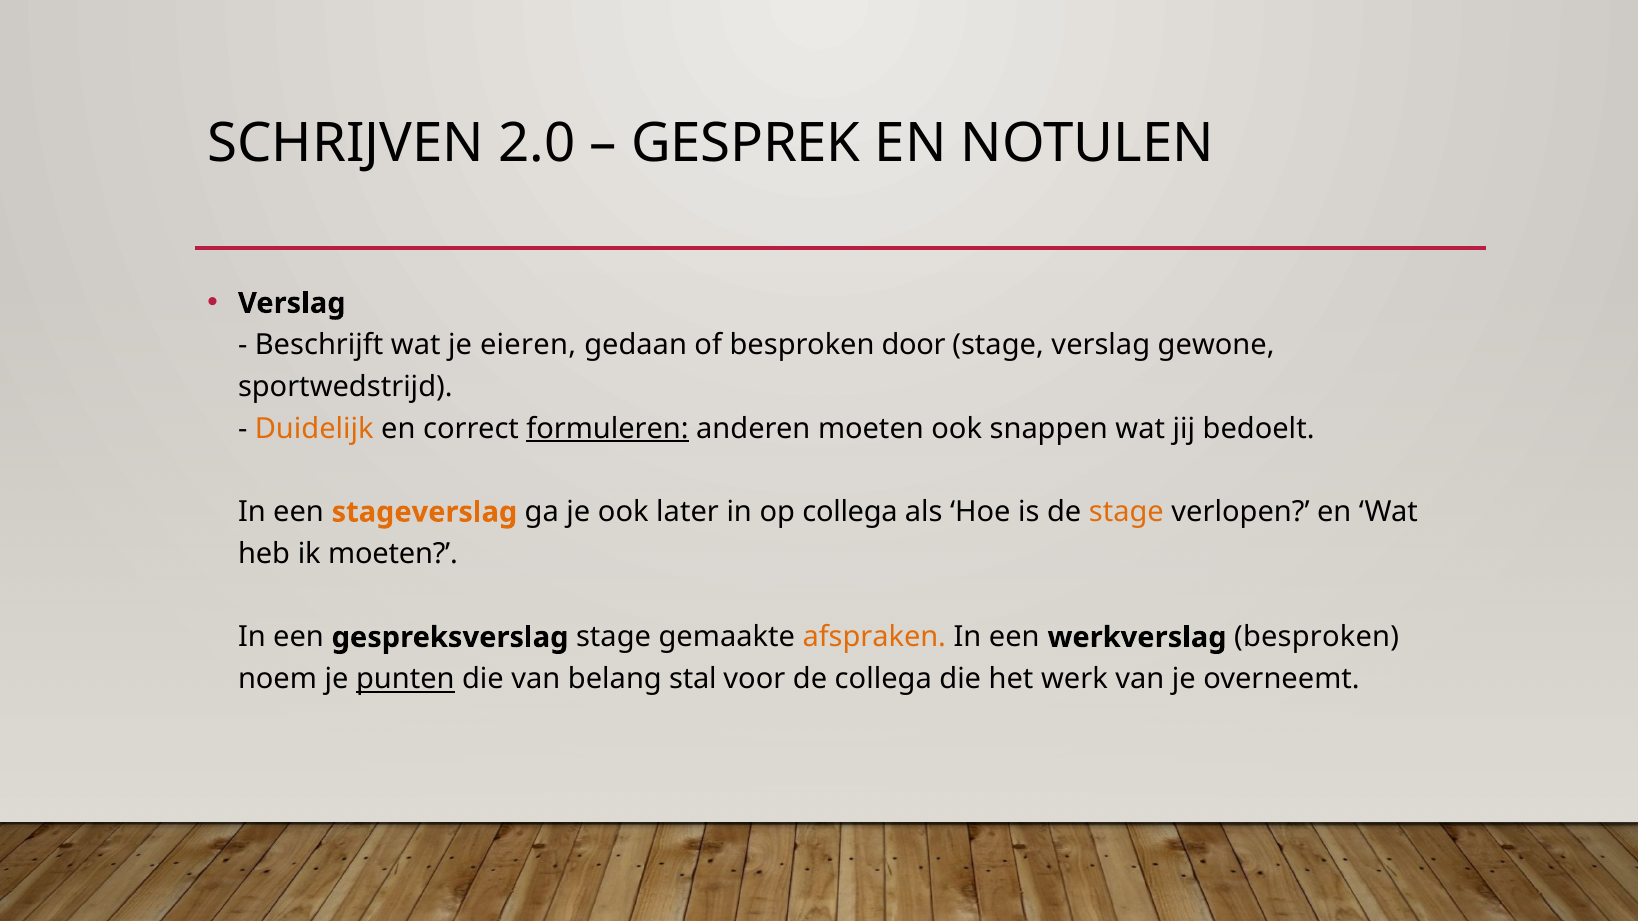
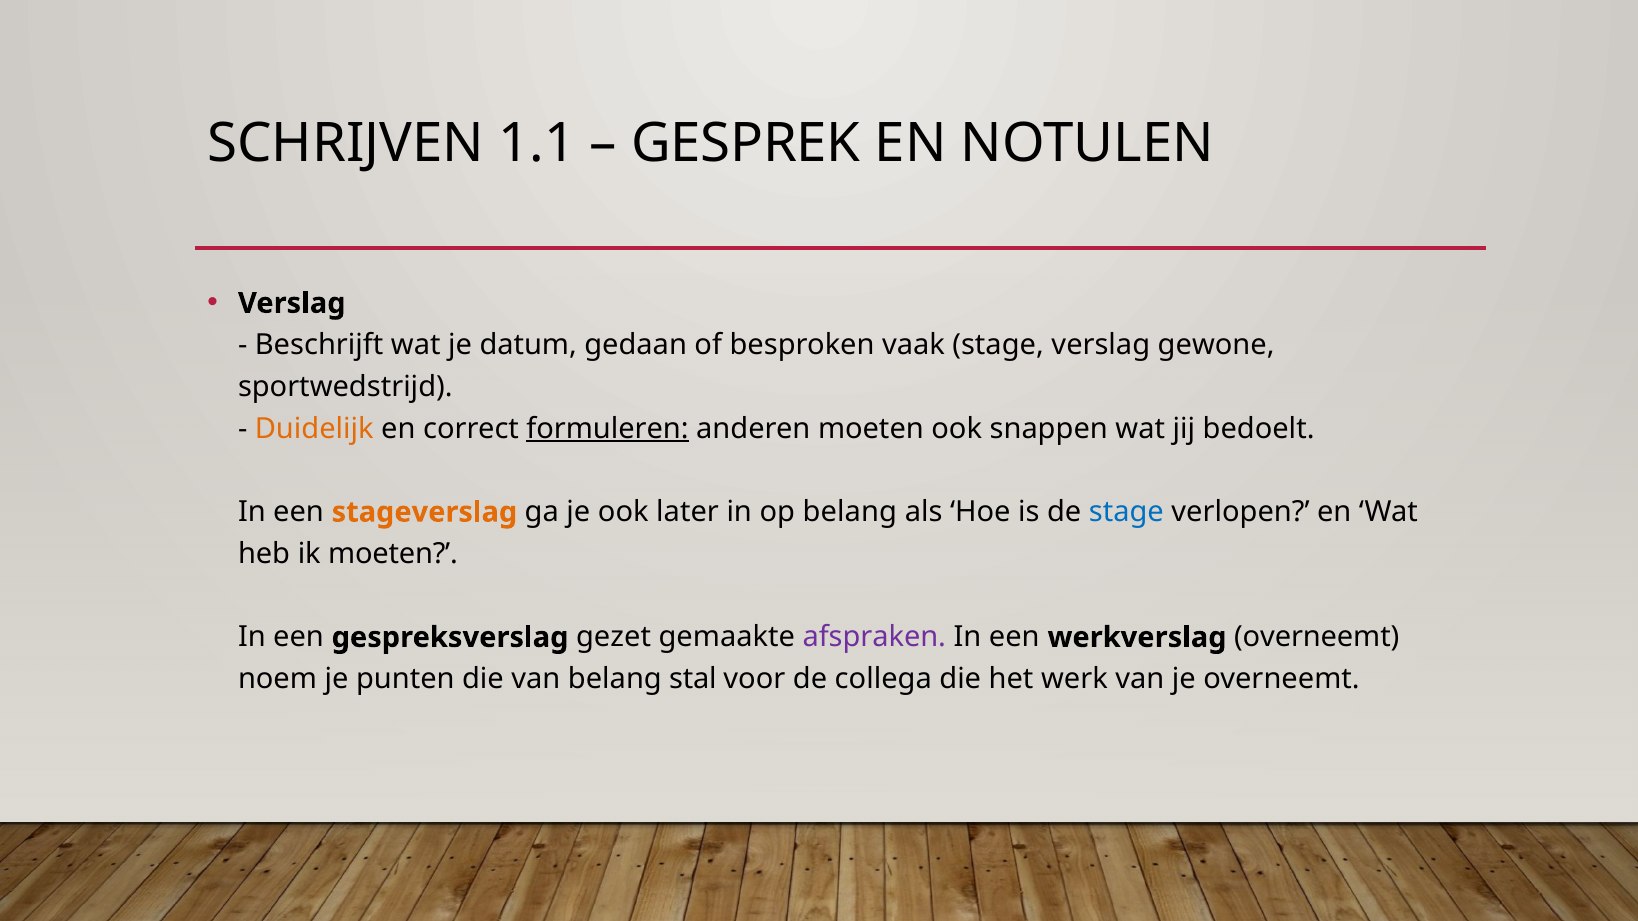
2.0: 2.0 -> 1.1 (537, 143)
eieren: eieren -> datum (528, 345)
door: door -> vaak (913, 345)
op collega: collega -> belang (850, 512)
stage colour: orange -> blue (1126, 512)
gespreksverslag stage: stage -> gezet (614, 638)
afspraken colour: orange -> purple (874, 638)
werkverslag besproken: besproken -> overneemt (1317, 638)
punten underline: present -> none (405, 679)
